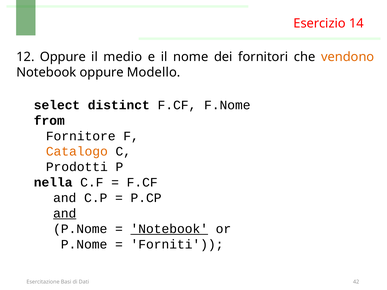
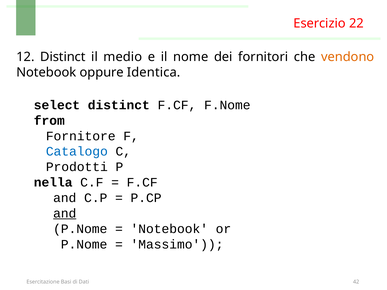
14: 14 -> 22 (356, 23)
12 Oppure: Oppure -> Distinct (63, 57)
Modello: Modello -> Identica (154, 73)
Catalogo colour: orange -> blue (77, 152)
Notebook underline: present -> none (169, 229)
Forniti: Forniti -> Massimo (177, 244)
